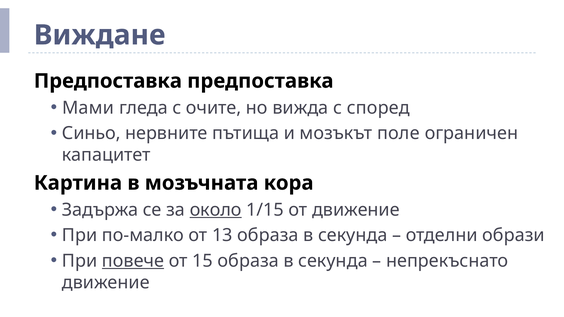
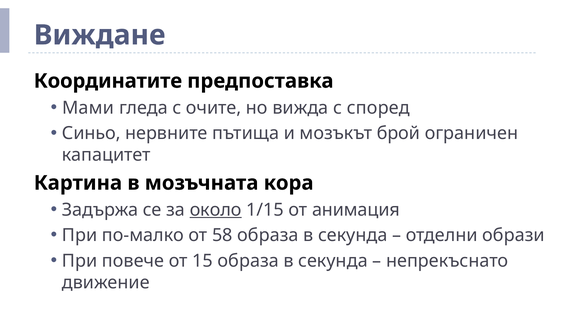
Предпоставка: Предпоставка -> Координатите (108, 81)
поле: поле -> брой (398, 133)
от движение: движение -> анимация (356, 210)
13: 13 -> 58 (222, 236)
повече underline: present -> none (133, 261)
